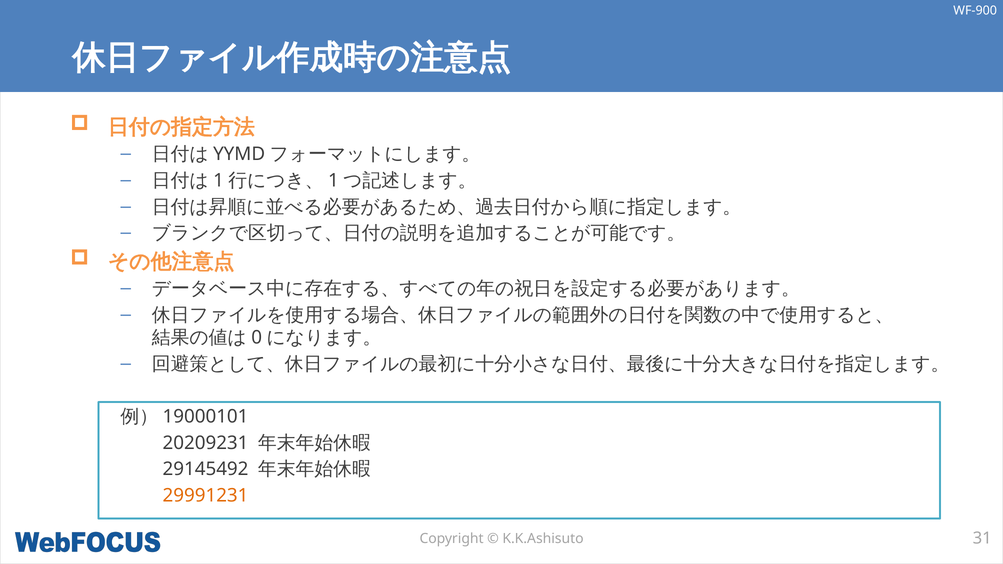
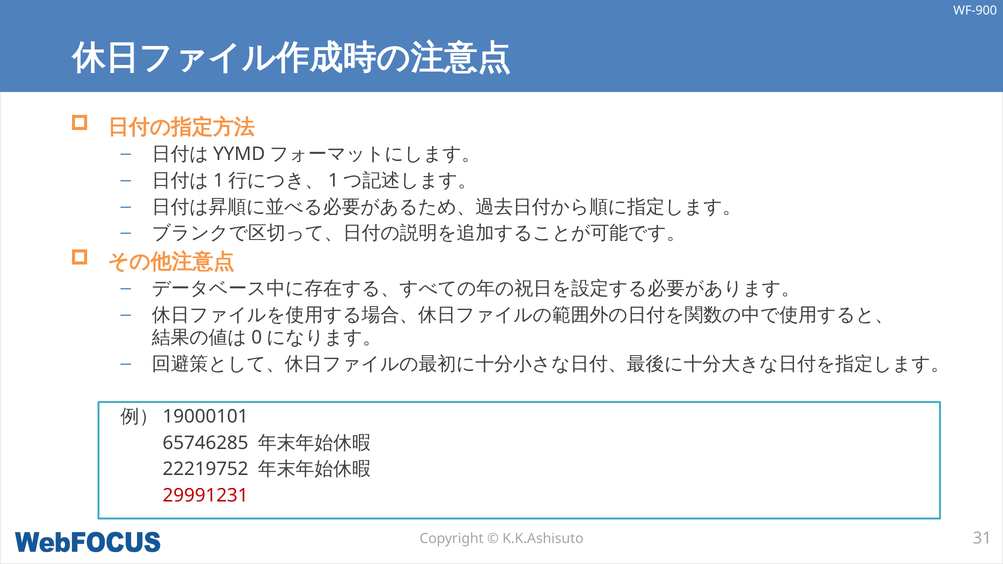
20209231: 20209231 -> 65746285 (206, 443)
29145492: 29145492 -> 22219752 (206, 469)
29991231 colour: orange -> red (206, 496)
